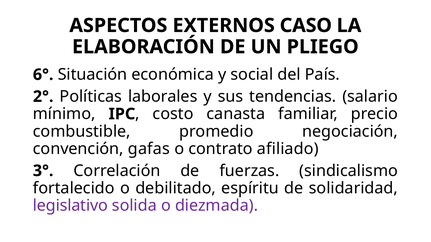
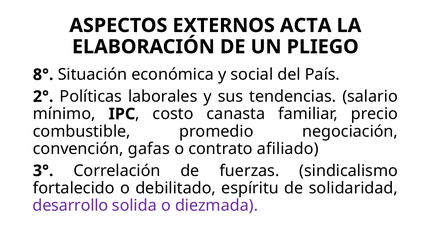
CASO: CASO -> ACTA (306, 26)
6°: 6° -> 8° (43, 75)
legislativo: legislativo -> desarrollo (70, 206)
